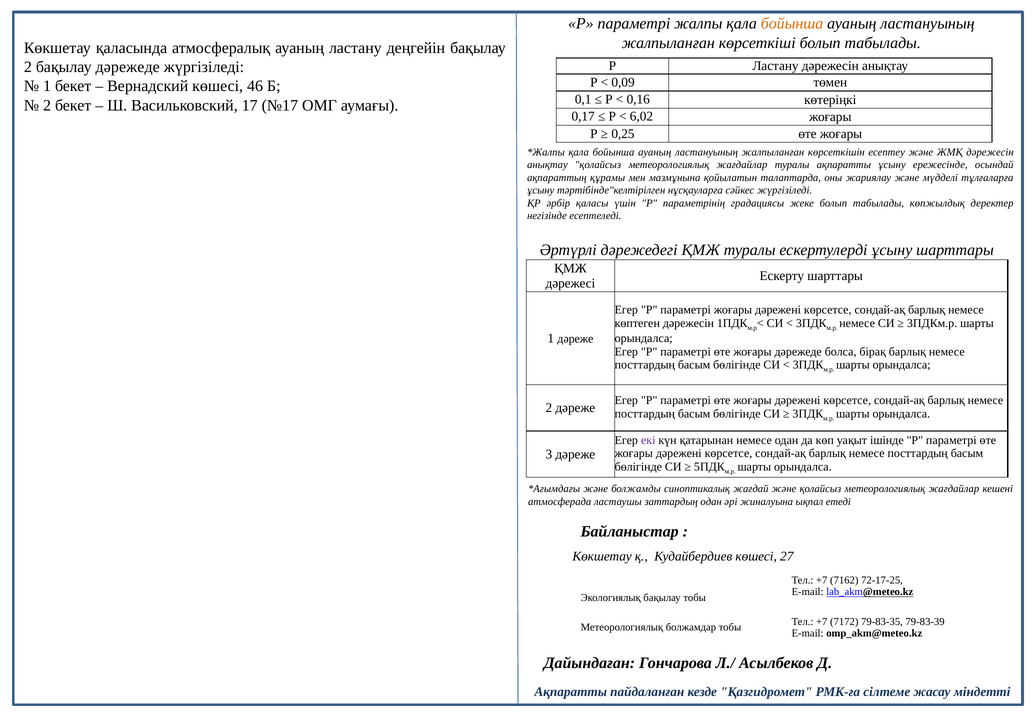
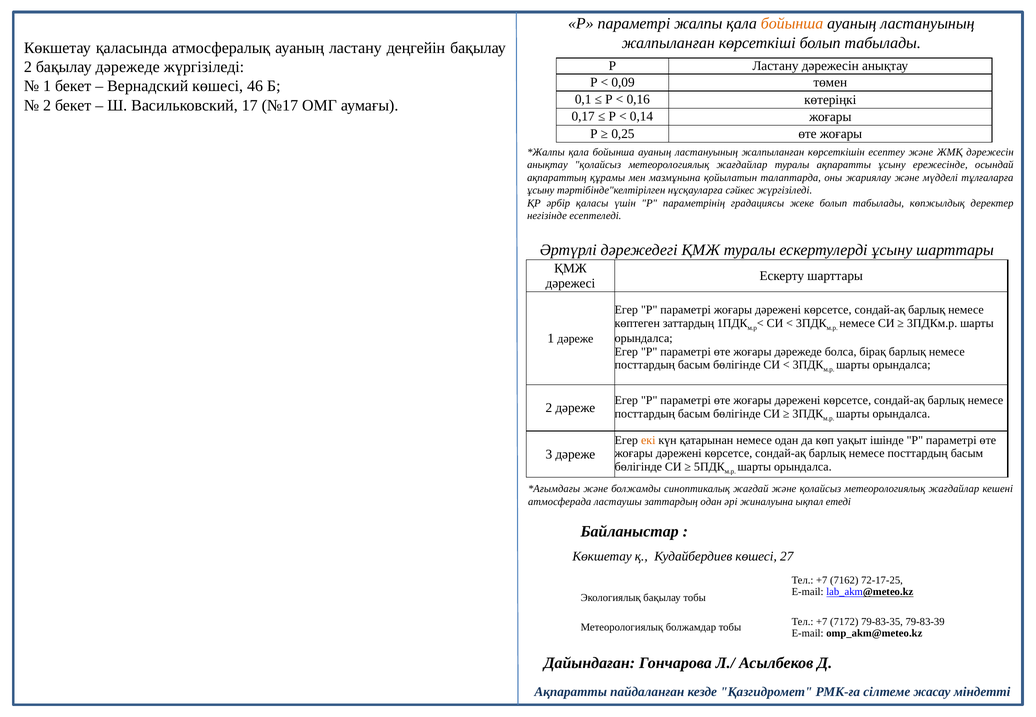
6,02: 6,02 -> 0,14 (641, 117)
көптеген дәрежесін: дәрежесін -> заттардың (688, 323)
екі colour: purple -> orange (648, 440)
